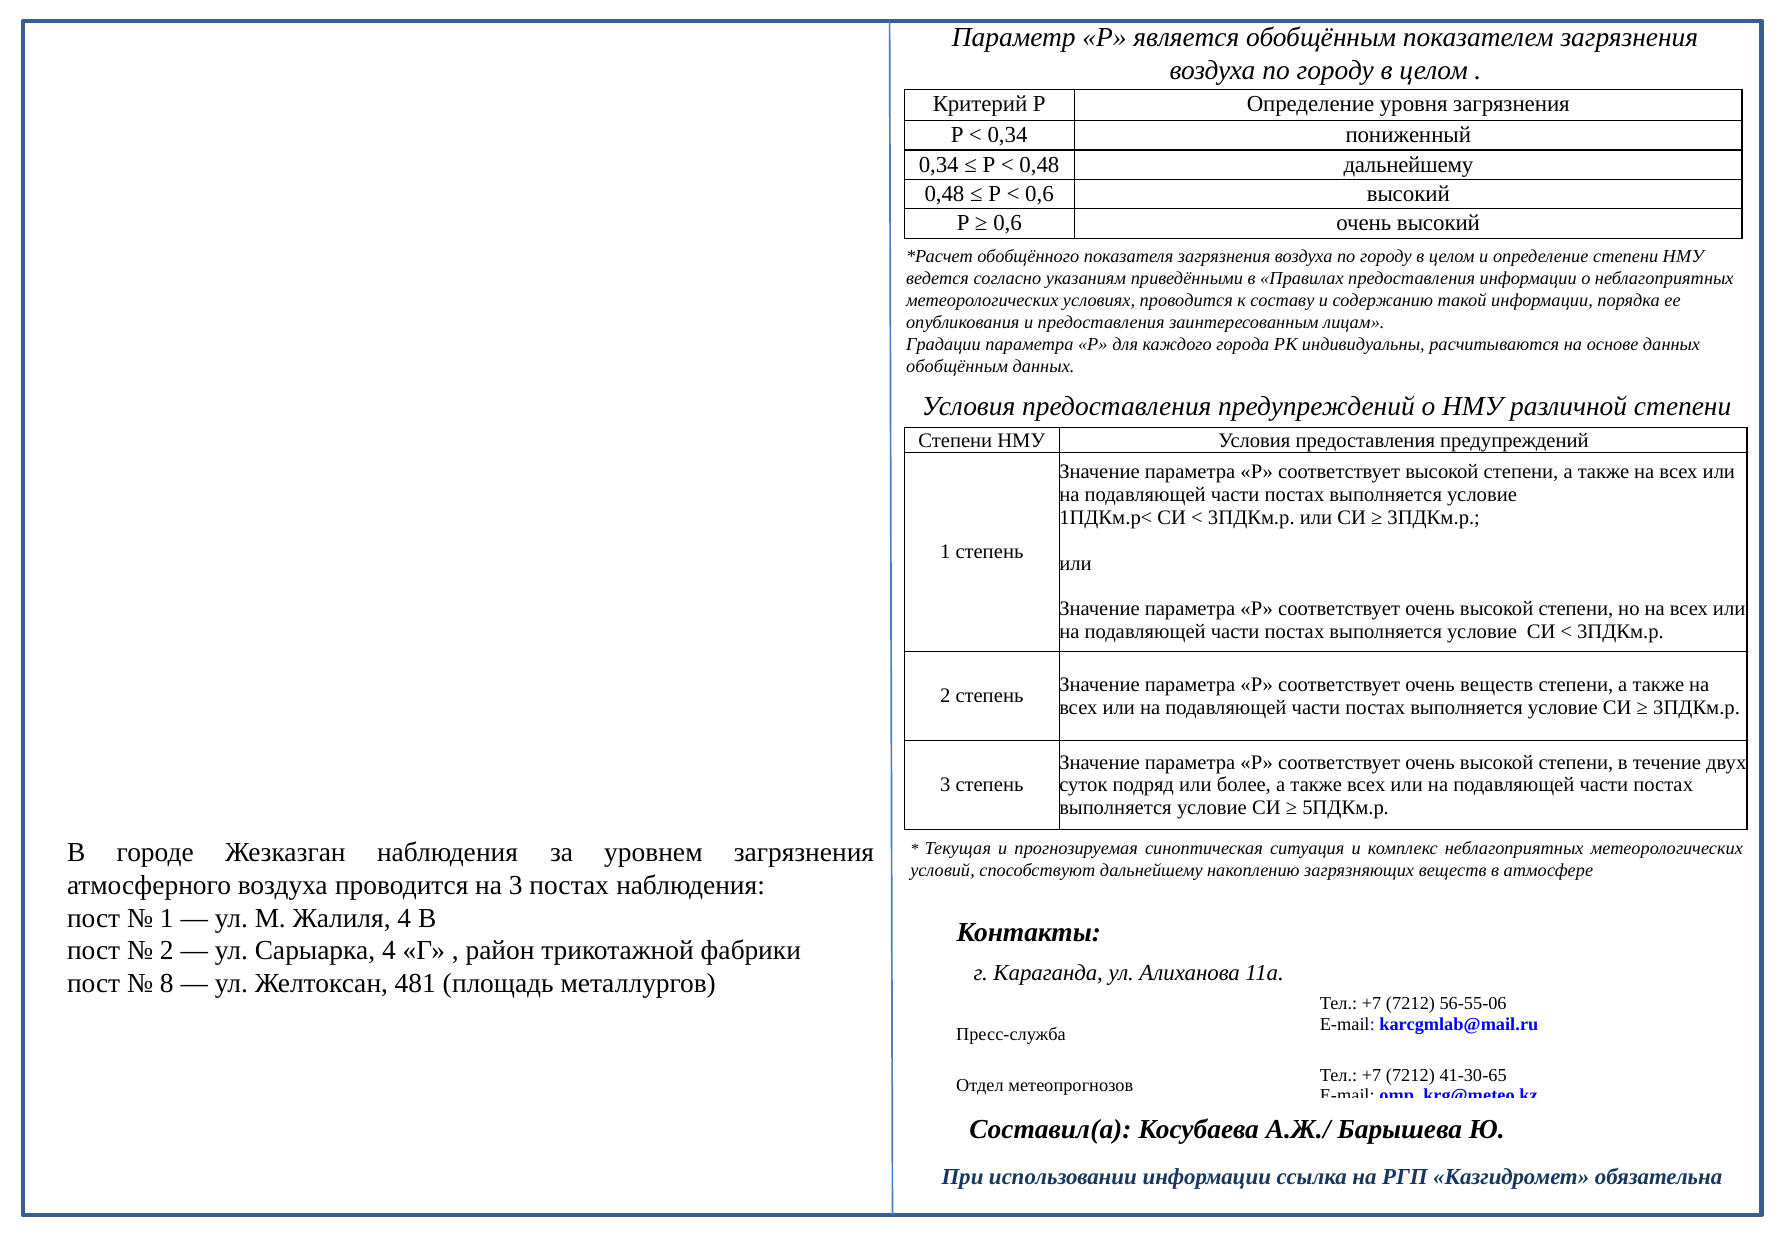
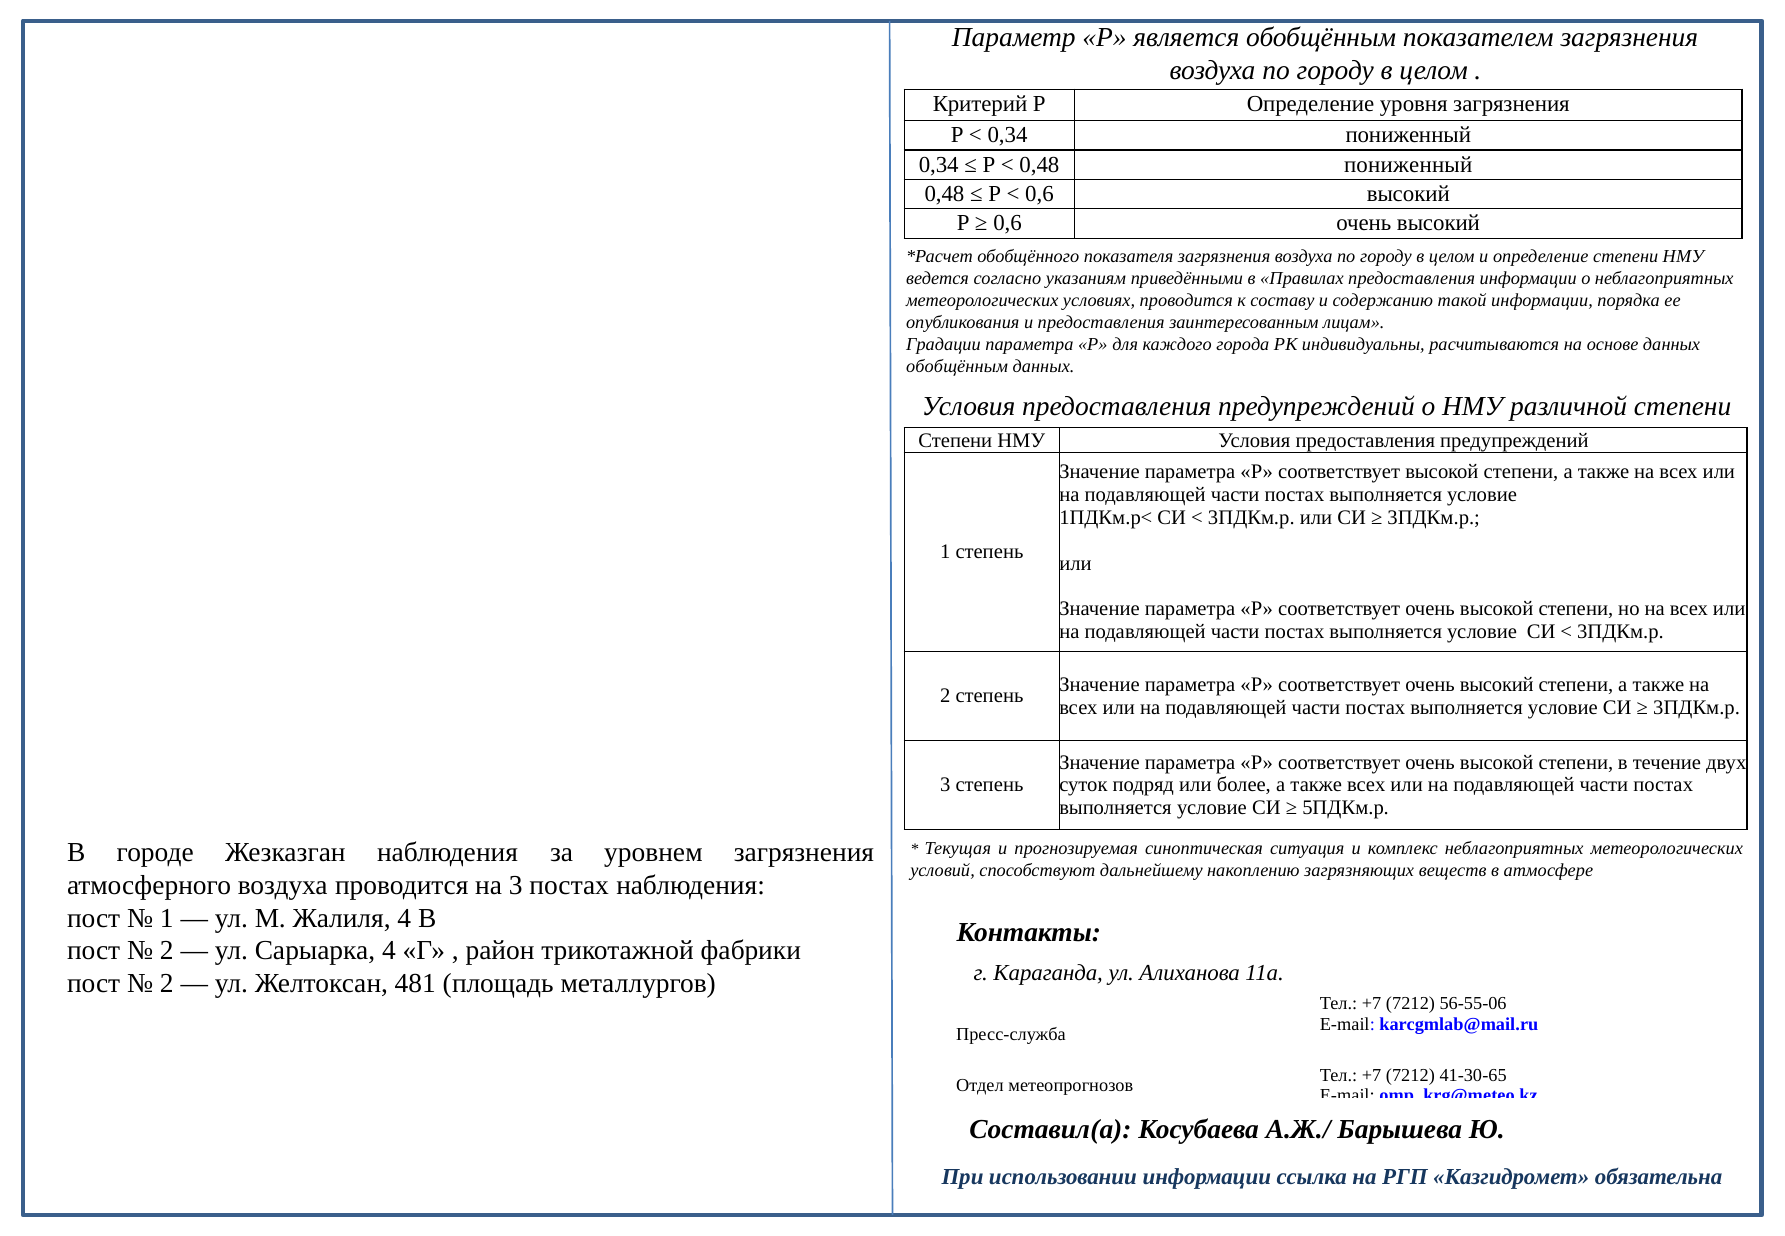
0,48 дальнейшему: дальнейшему -> пониженный (1408, 164)
соответствует очень веществ: веществ -> высокий (1497, 684)
8: 8 -> 2 (167, 984)
